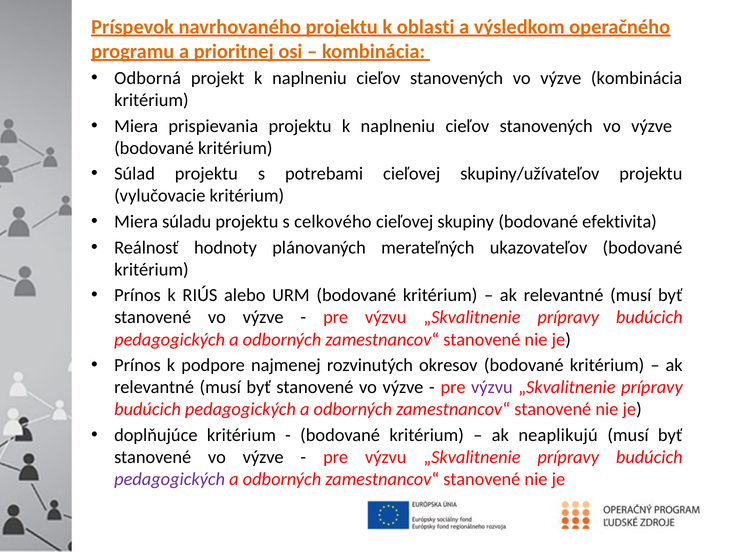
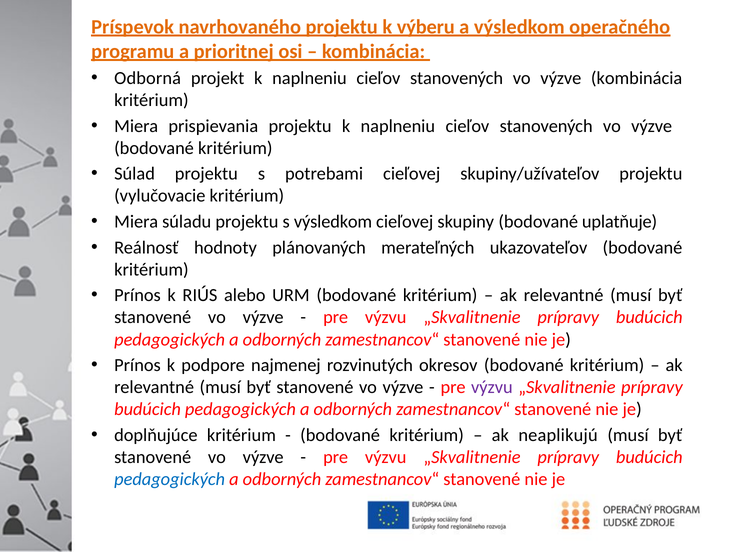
oblasti: oblasti -> výberu (426, 27)
s celkového: celkového -> výsledkom (333, 221)
efektivita: efektivita -> uplatňuje (620, 221)
pedagogických colour: purple -> blue (170, 479)
